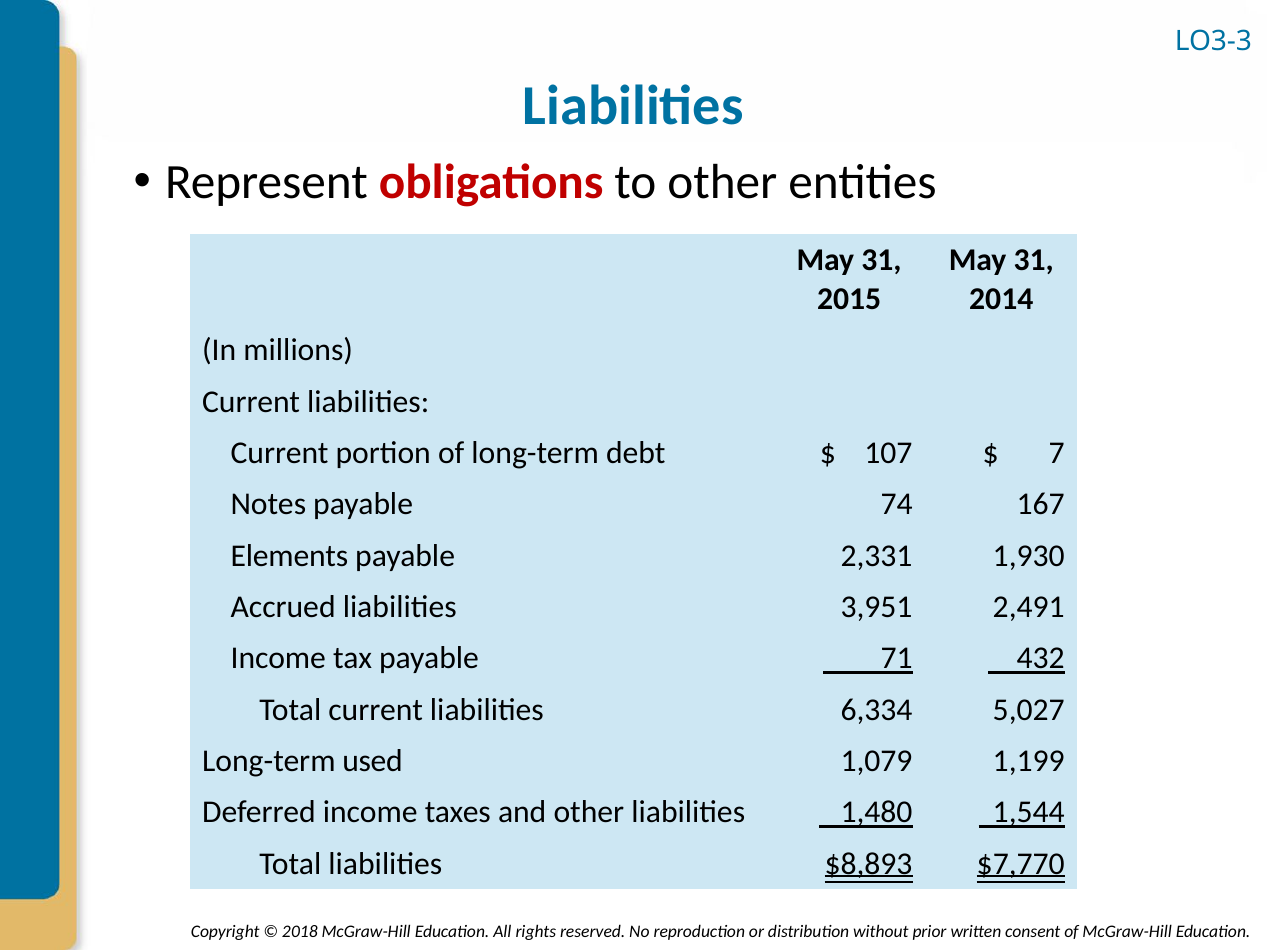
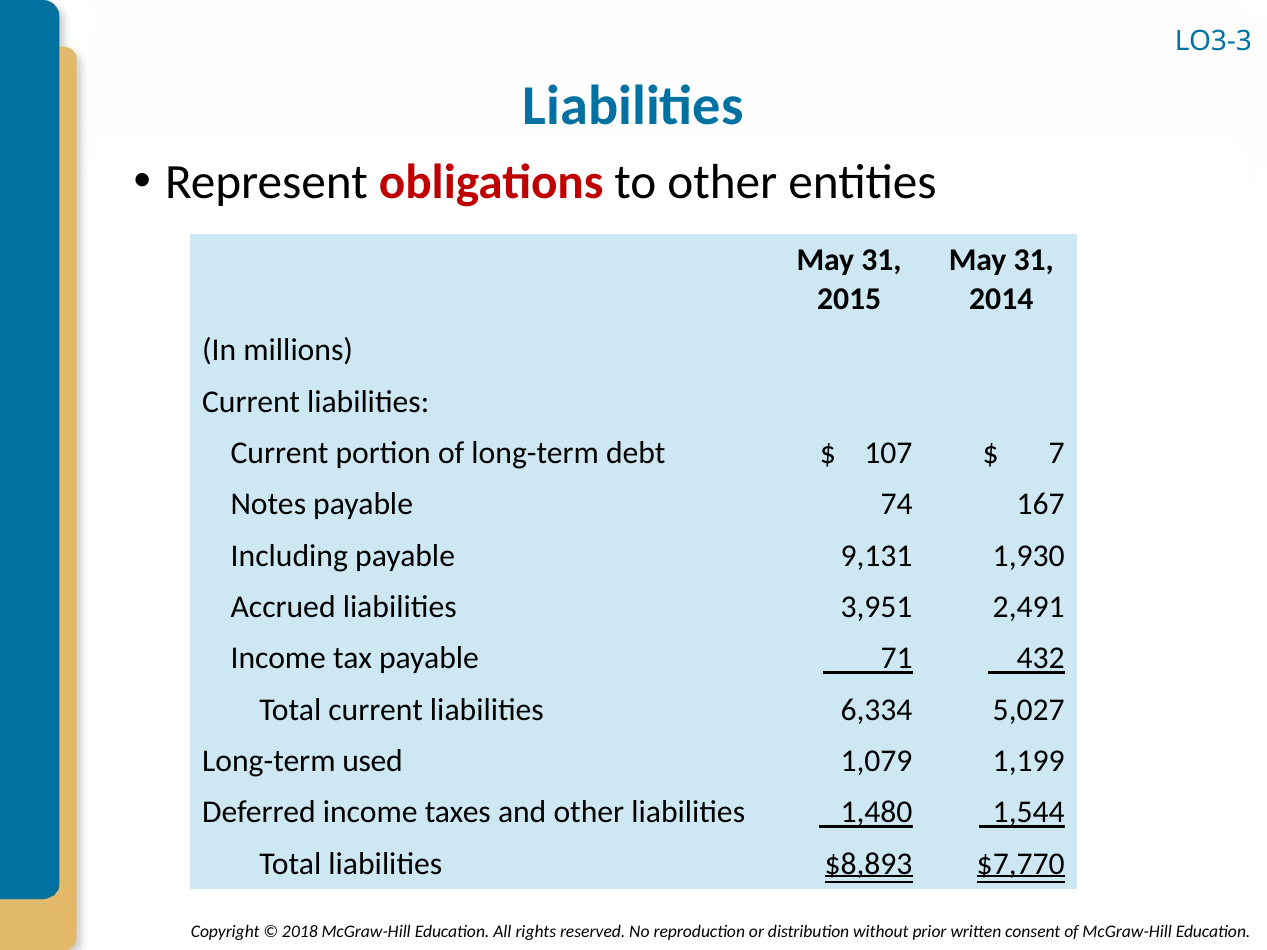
Elements: Elements -> Including (289, 556)
2,331: 2,331 -> 9,131 (877, 556)
